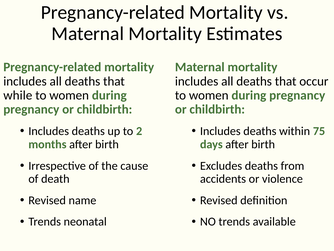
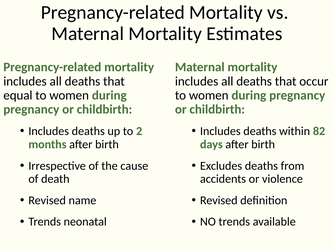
while: while -> equal (18, 95)
75: 75 -> 82 (319, 131)
